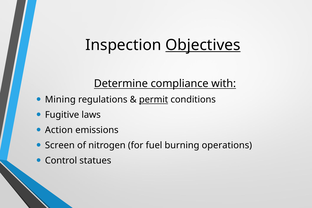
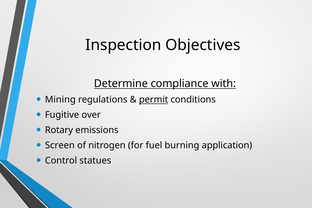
Objectives underline: present -> none (203, 45)
laws: laws -> over (91, 115)
Action: Action -> Rotary (59, 130)
operations: operations -> application (227, 145)
